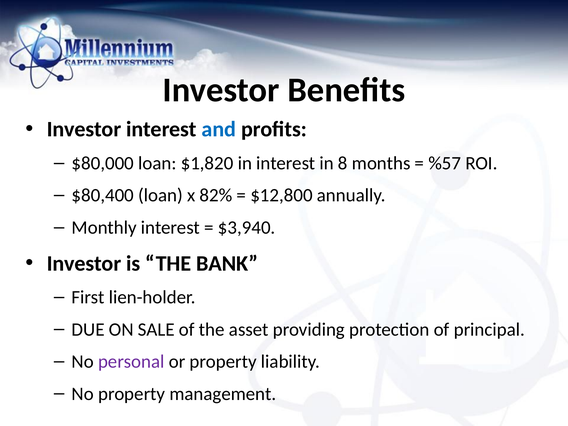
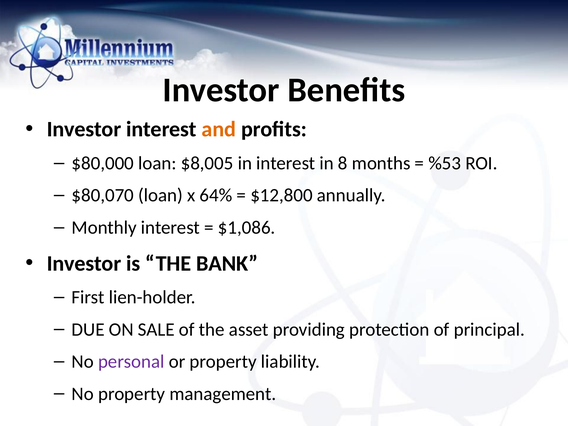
and colour: blue -> orange (219, 129)
$1,820: $1,820 -> $8,005 (207, 163)
%57: %57 -> %53 (445, 163)
$80,400: $80,400 -> $80,070 (103, 195)
82%: 82% -> 64% (216, 195)
$3,940: $3,940 -> $1,086 (247, 228)
